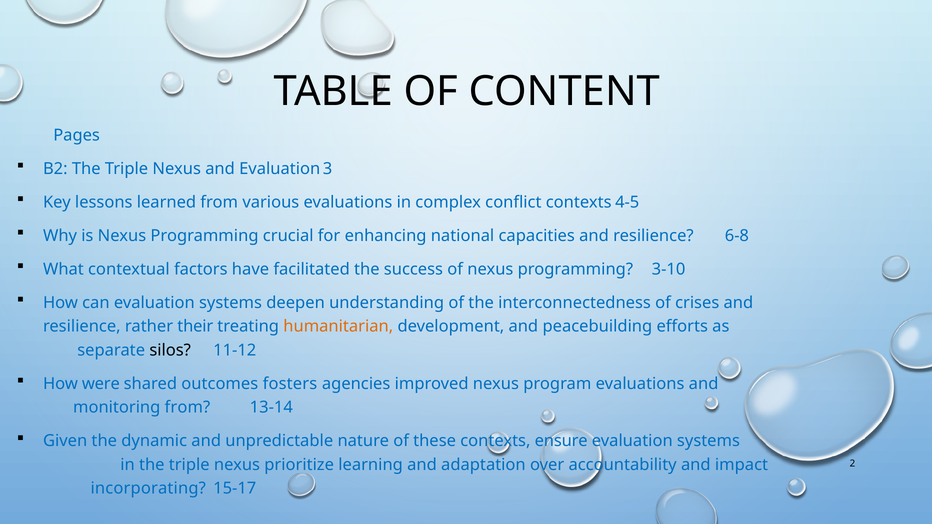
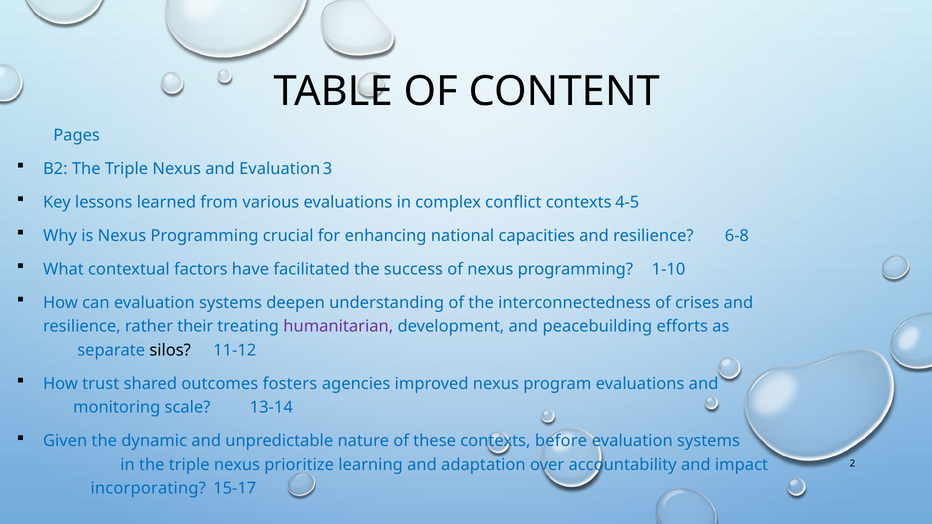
3-10: 3-10 -> 1-10 (669, 269)
humanitarian colour: orange -> purple (338, 327)
were: were -> trust (101, 384)
monitoring from: from -> scale (188, 408)
ensure: ensure -> before (561, 441)
